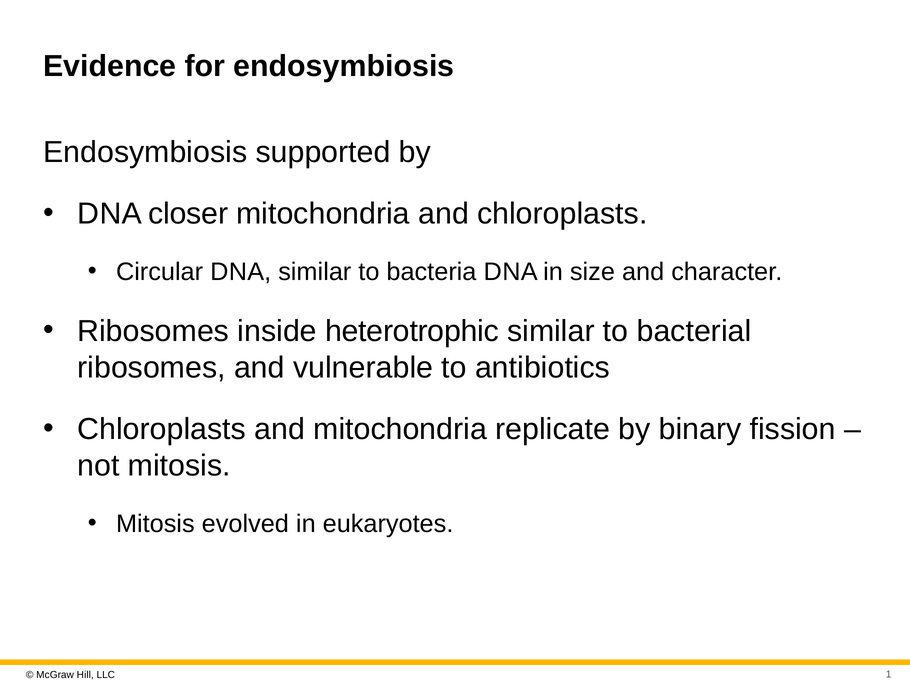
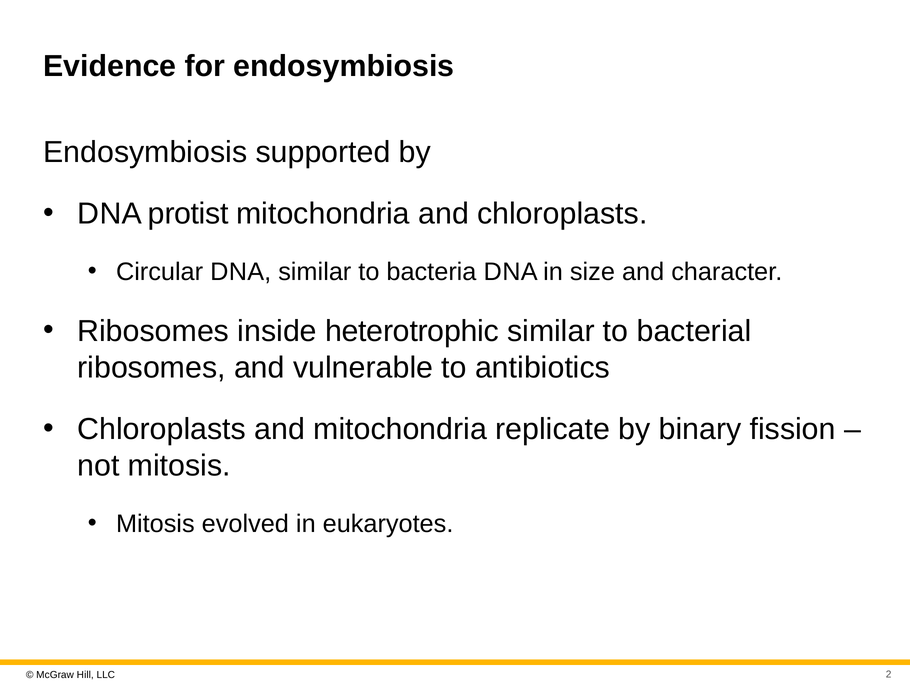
closer: closer -> protist (188, 214)
1: 1 -> 2 (889, 674)
